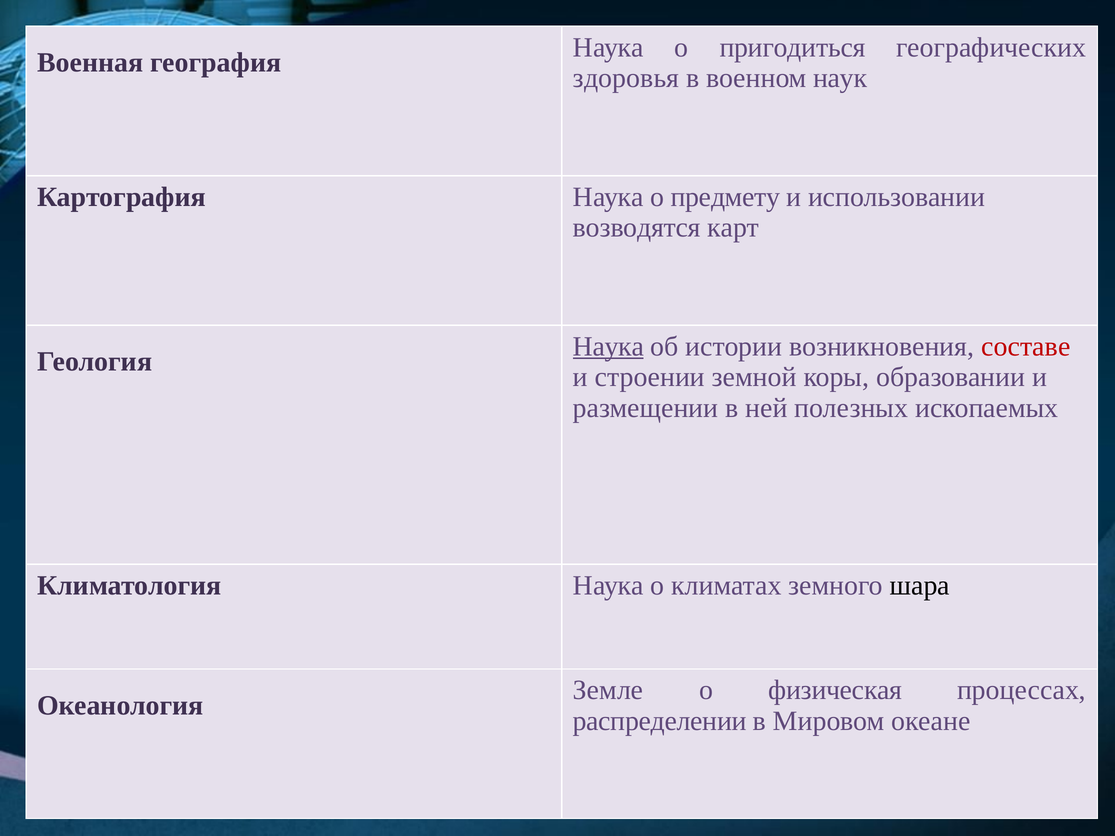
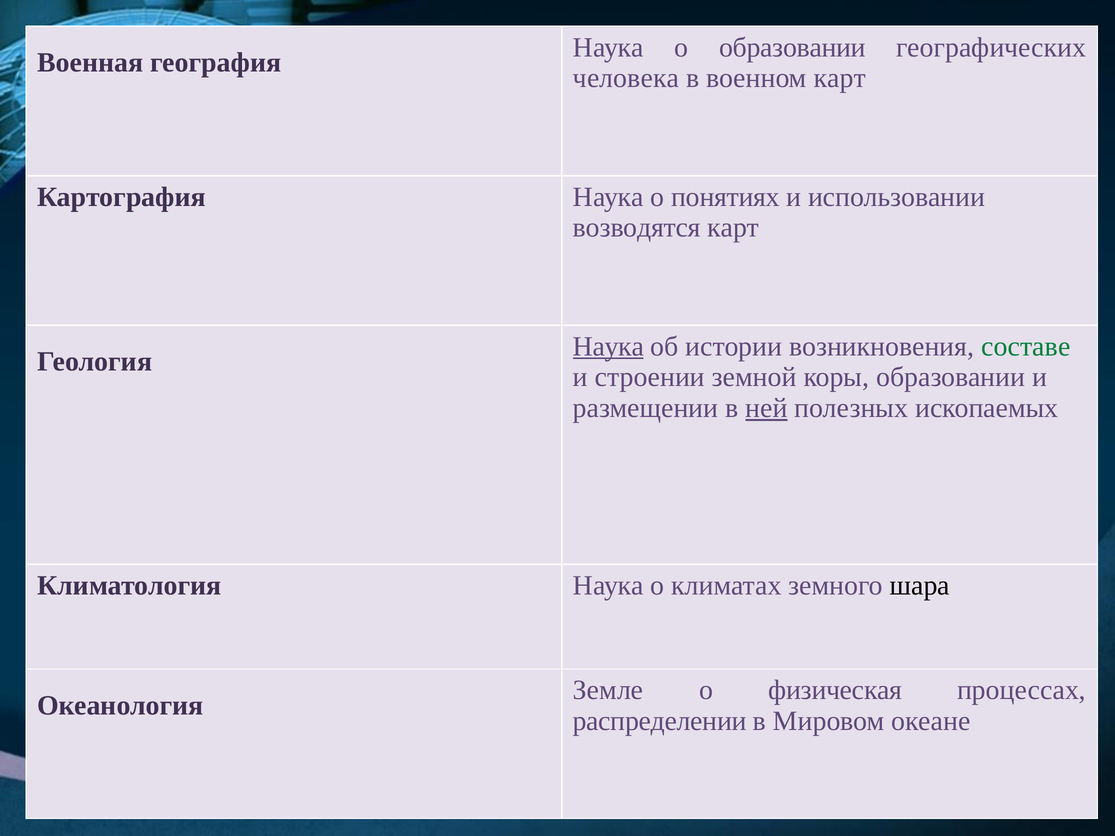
о пригодиться: пригодиться -> образовании (793, 47)
здоровья: здоровья -> человека (626, 78)
военном наук: наук -> карт (840, 78)
предмету: предмету -> понятиях (725, 197)
составе colour: red -> green (1026, 347)
ней underline: none -> present (766, 408)
